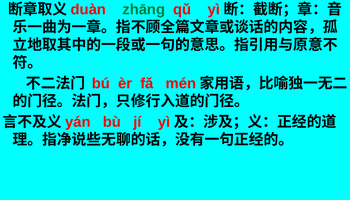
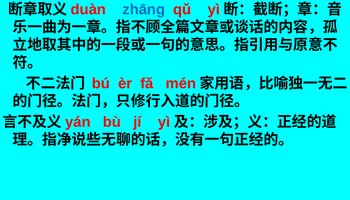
zhāng colour: green -> blue (144, 9)
